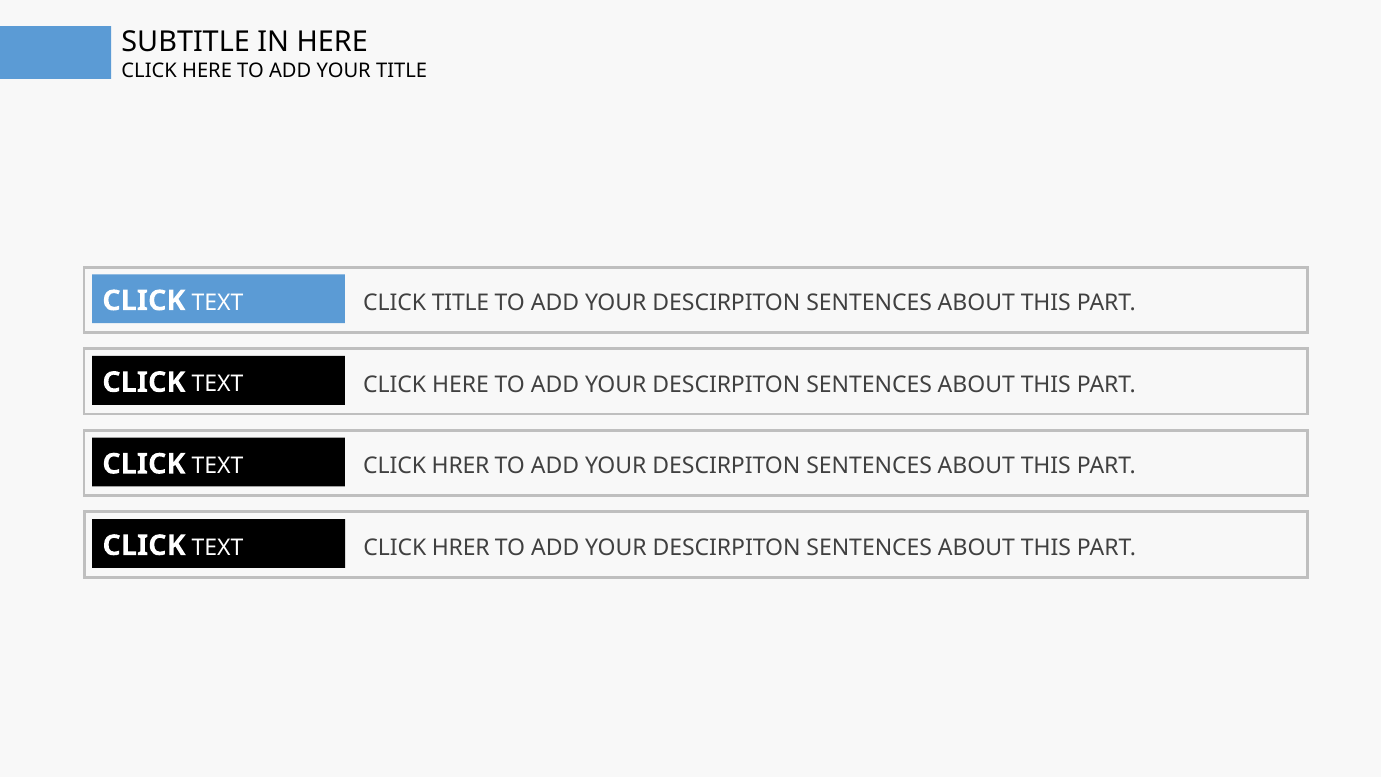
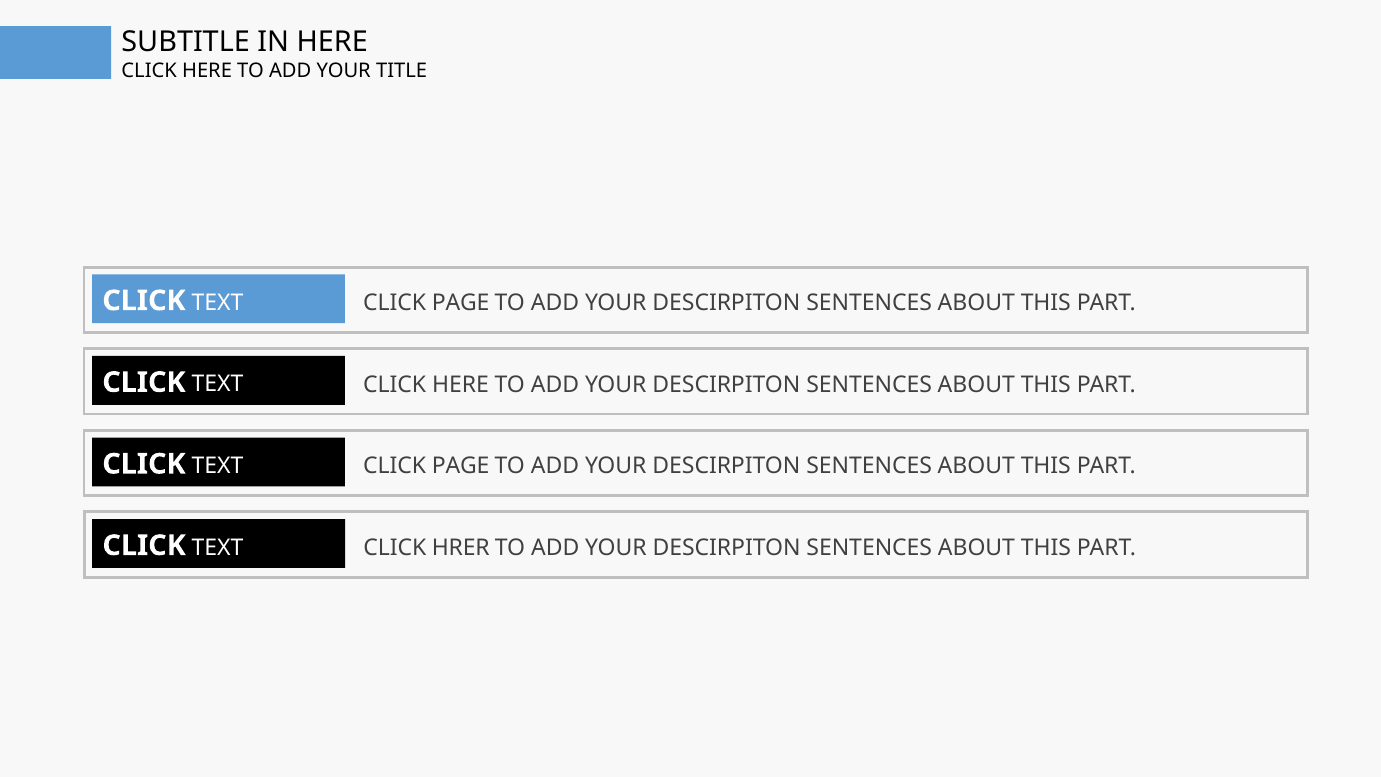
TITLE: TITLE -> PAGE (461, 303)
HRER: HRER -> PAGE (461, 466)
